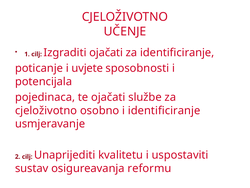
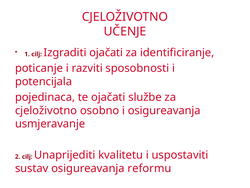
uvjete: uvjete -> razviti (87, 68)
i identificiranje: identificiranje -> osigureavanja (164, 110)
